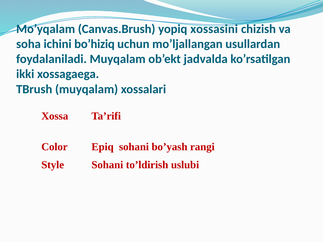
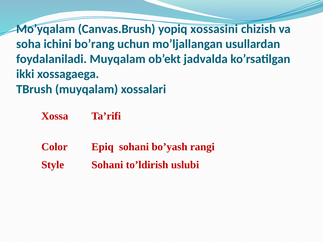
bo’hiziq: bo’hiziq -> bo’rang (94, 44)
